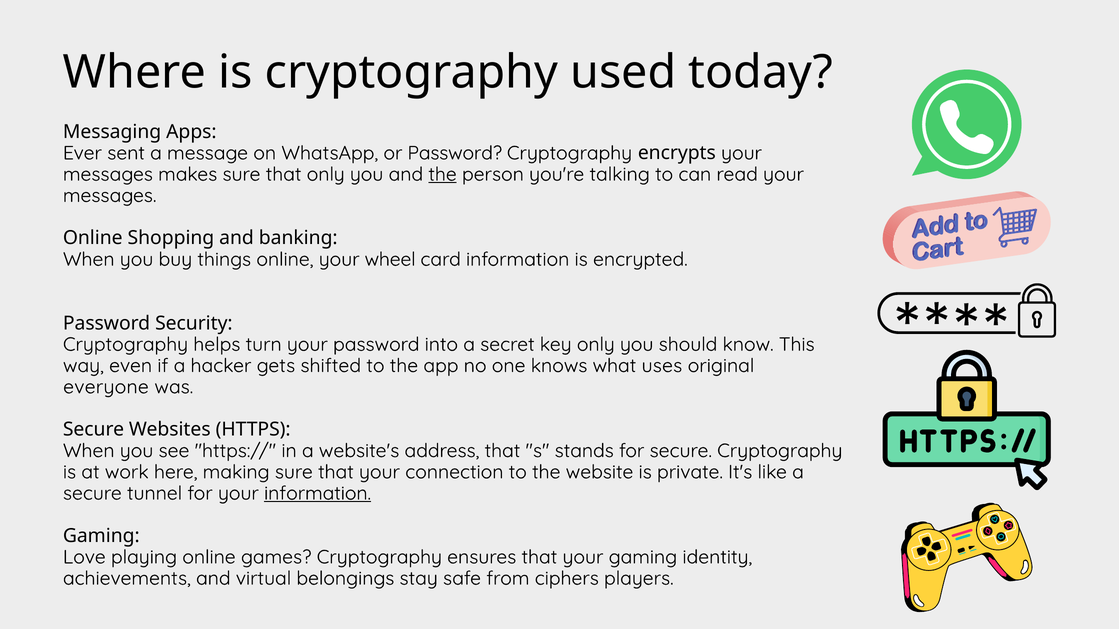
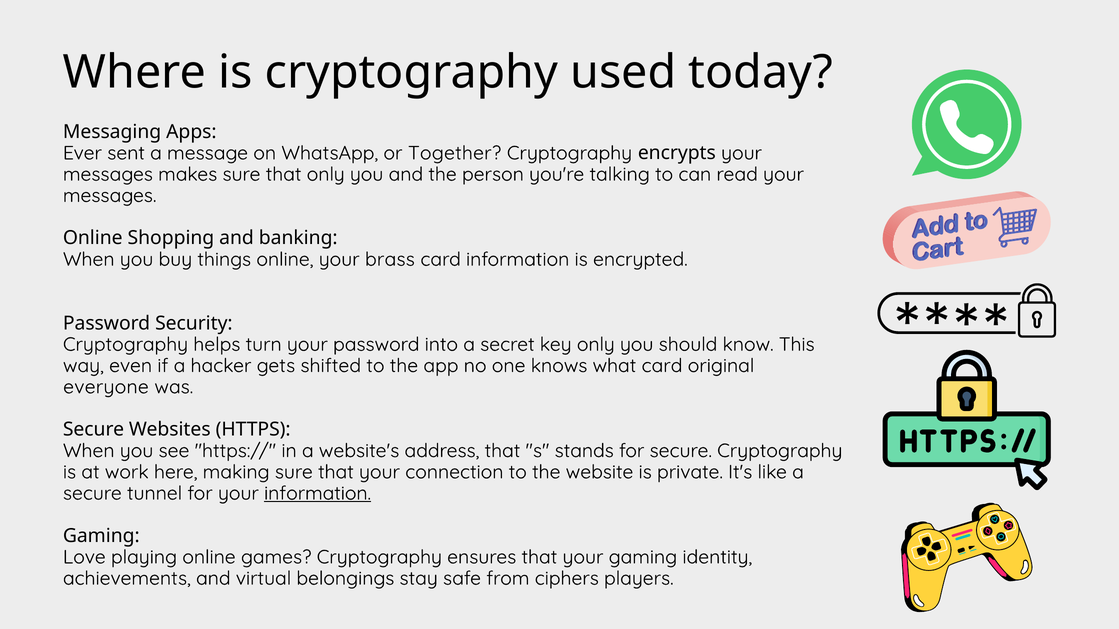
or Password: Password -> Together (455, 153)
the underline: present -> none (443, 174)
wheel: wheel -> brass (390, 260)
what uses: uses -> card (662, 366)
